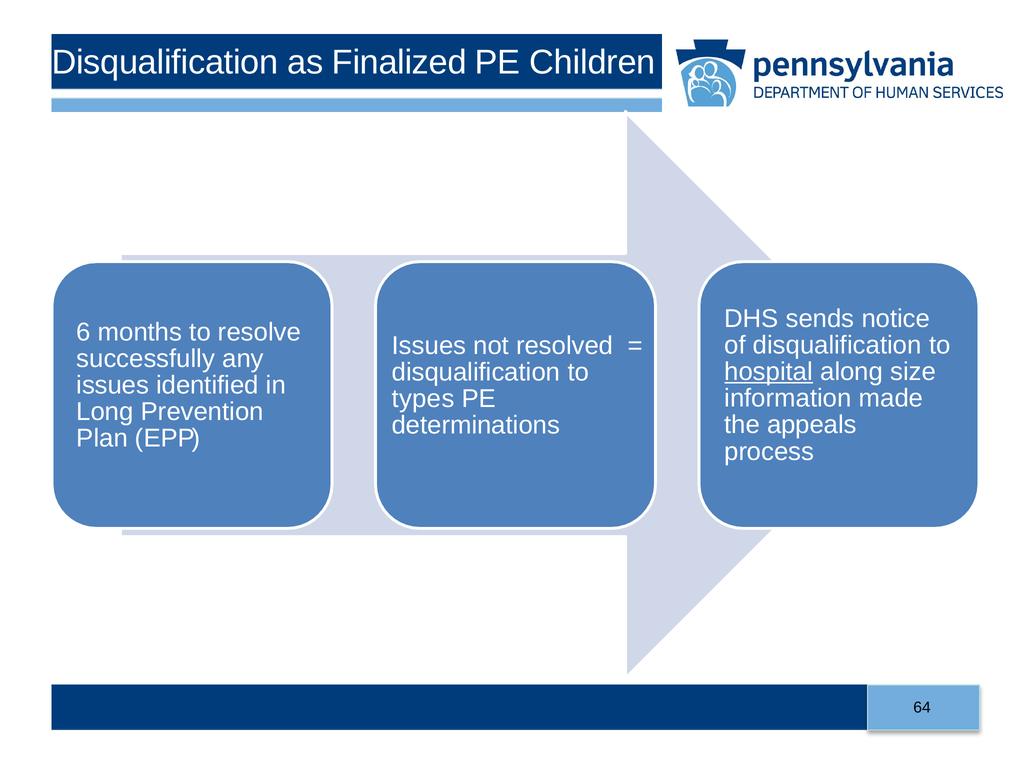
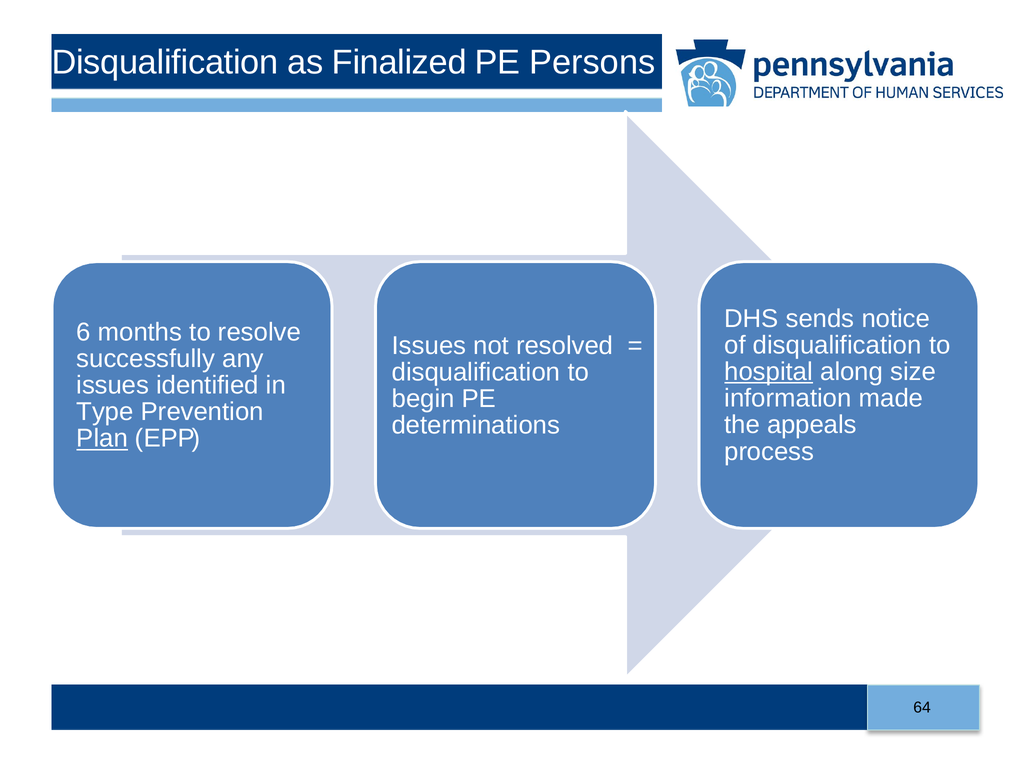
Children: Children -> Persons (592, 62)
types: types -> begin (423, 399)
Long: Long -> Type (105, 412)
Plan underline: none -> present (102, 439)
